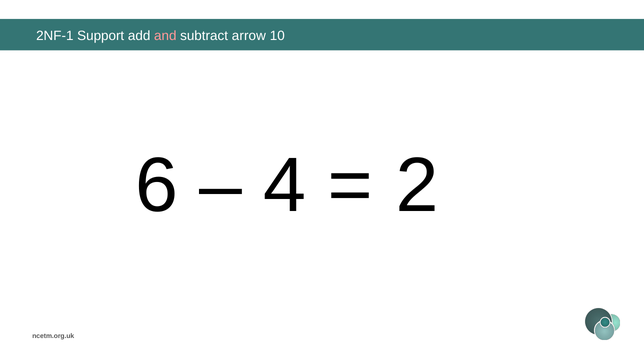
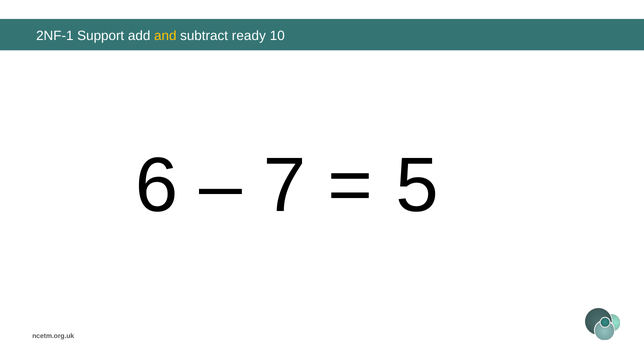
and colour: pink -> yellow (165, 36)
arrow: arrow -> ready (249, 36)
4: 4 -> 7 (285, 186)
2: 2 -> 5 (417, 186)
